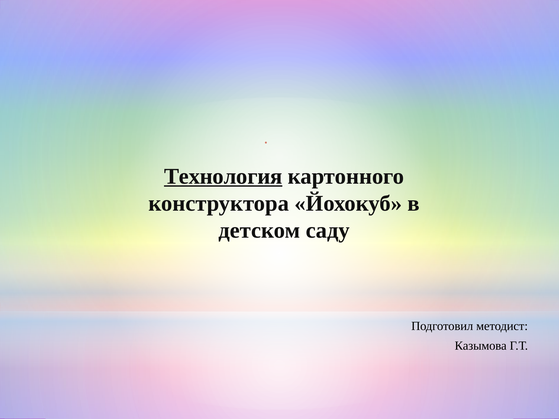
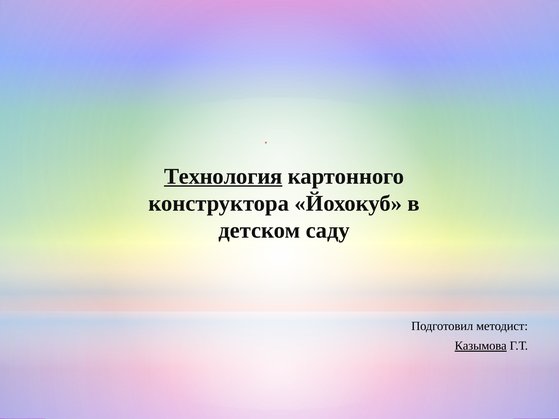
Казымова underline: none -> present (481, 346)
